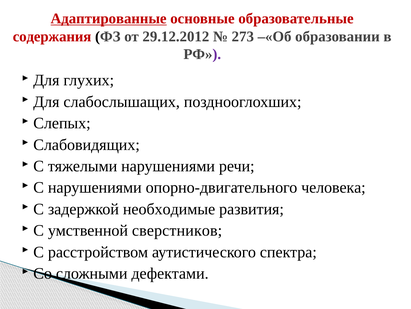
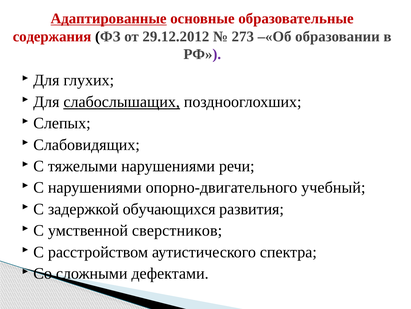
слабослышащих underline: none -> present (122, 102)
человека: человека -> учебный (333, 187)
необходимые: необходимые -> обучающихся (169, 209)
